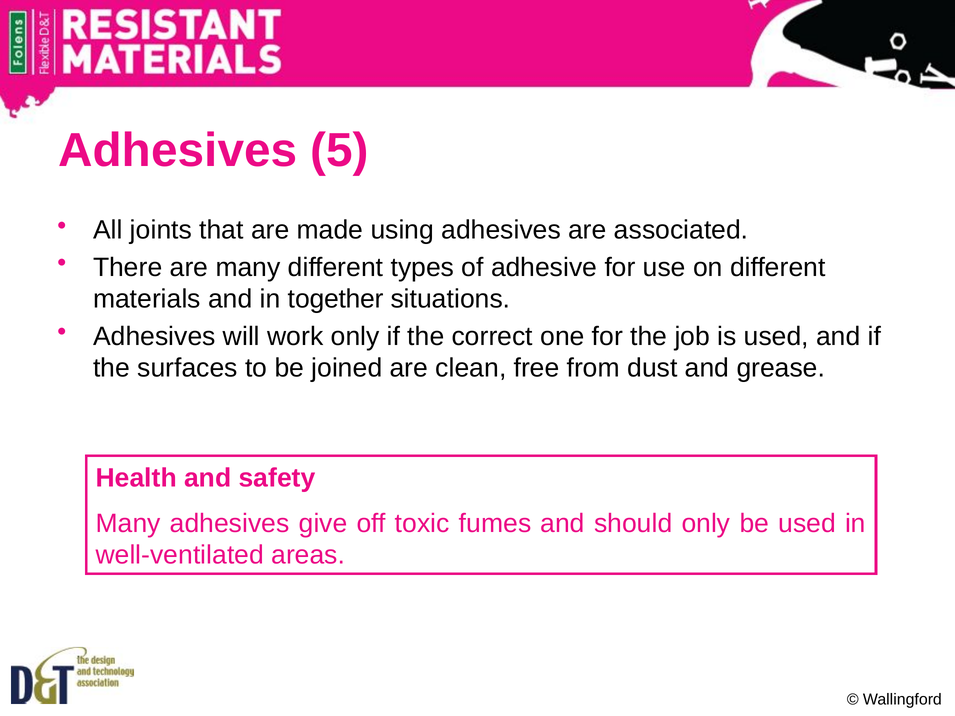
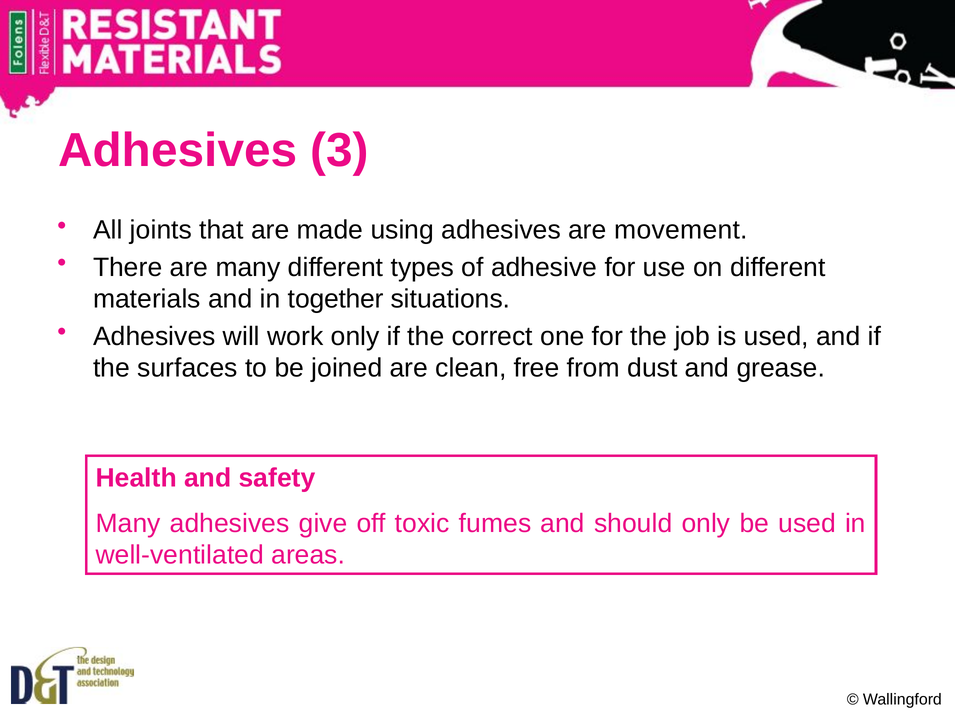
5: 5 -> 3 (340, 150)
associated: associated -> movement (681, 230)
